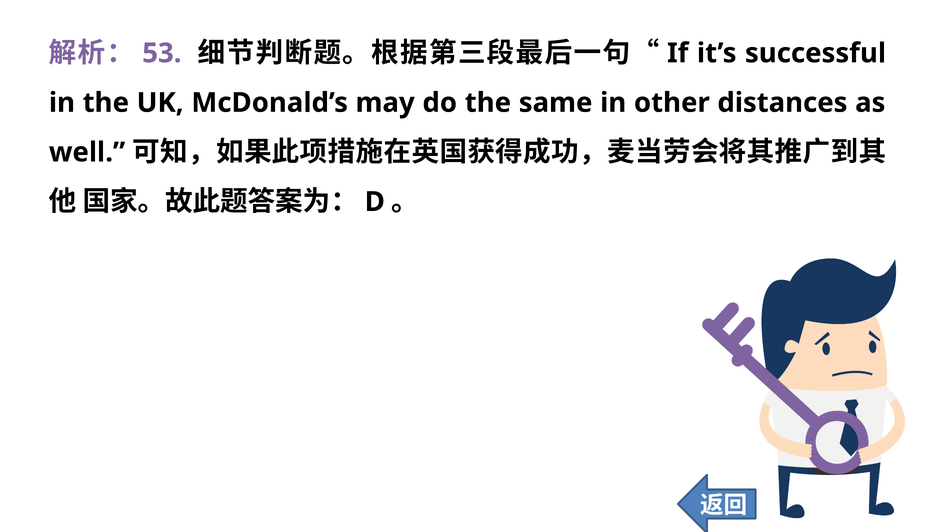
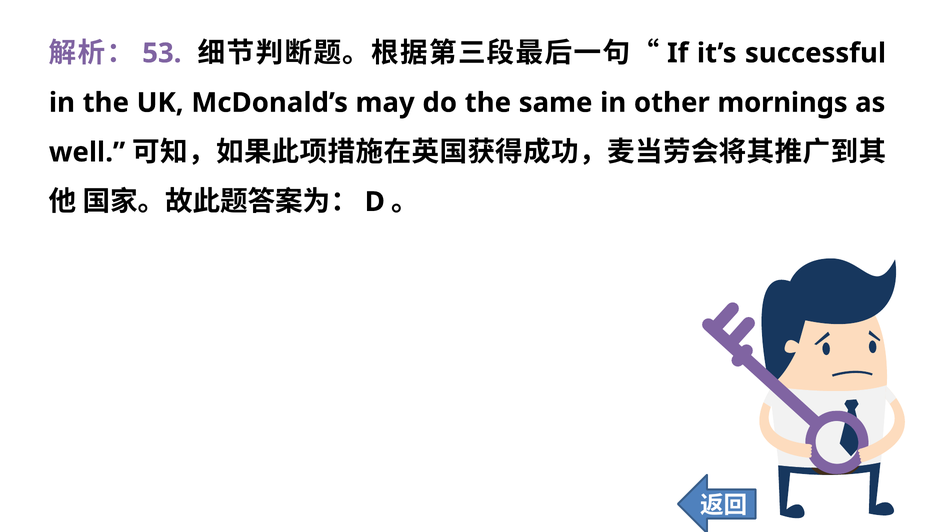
distances: distances -> mornings (782, 103)
